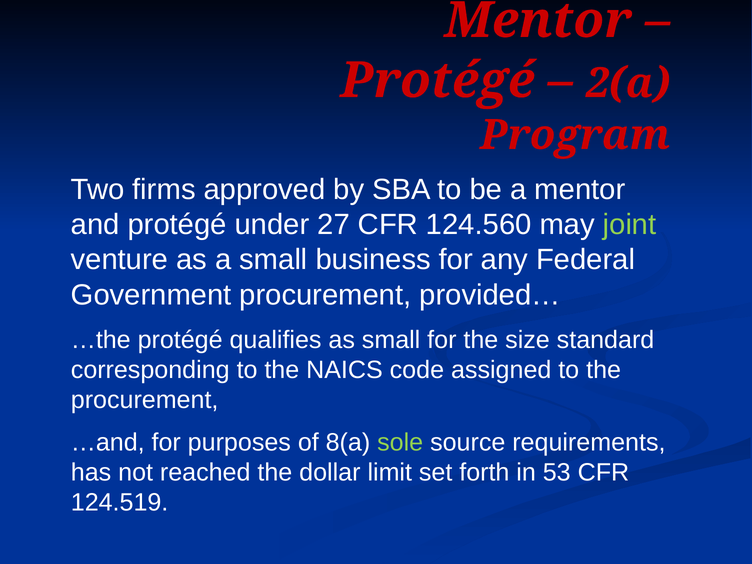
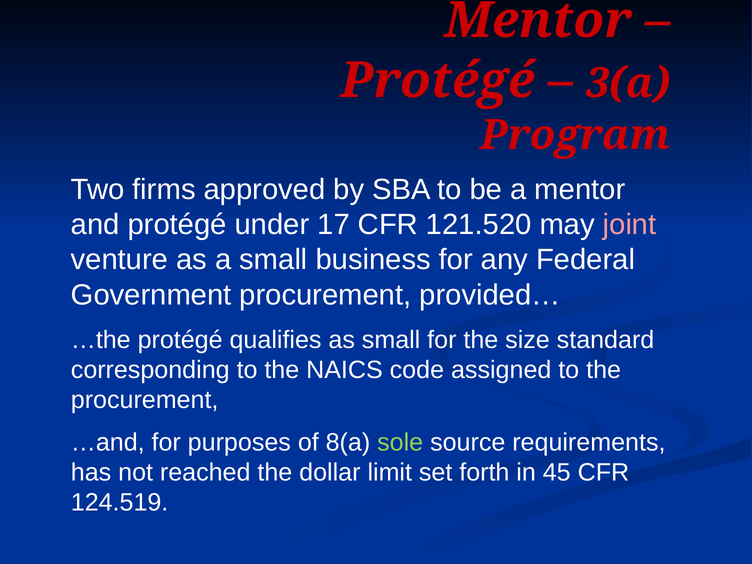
2(a: 2(a -> 3(a (628, 83)
27: 27 -> 17 (334, 225)
124.560: 124.560 -> 121.520 (479, 225)
joint colour: light green -> pink (630, 225)
53: 53 -> 45 (557, 473)
